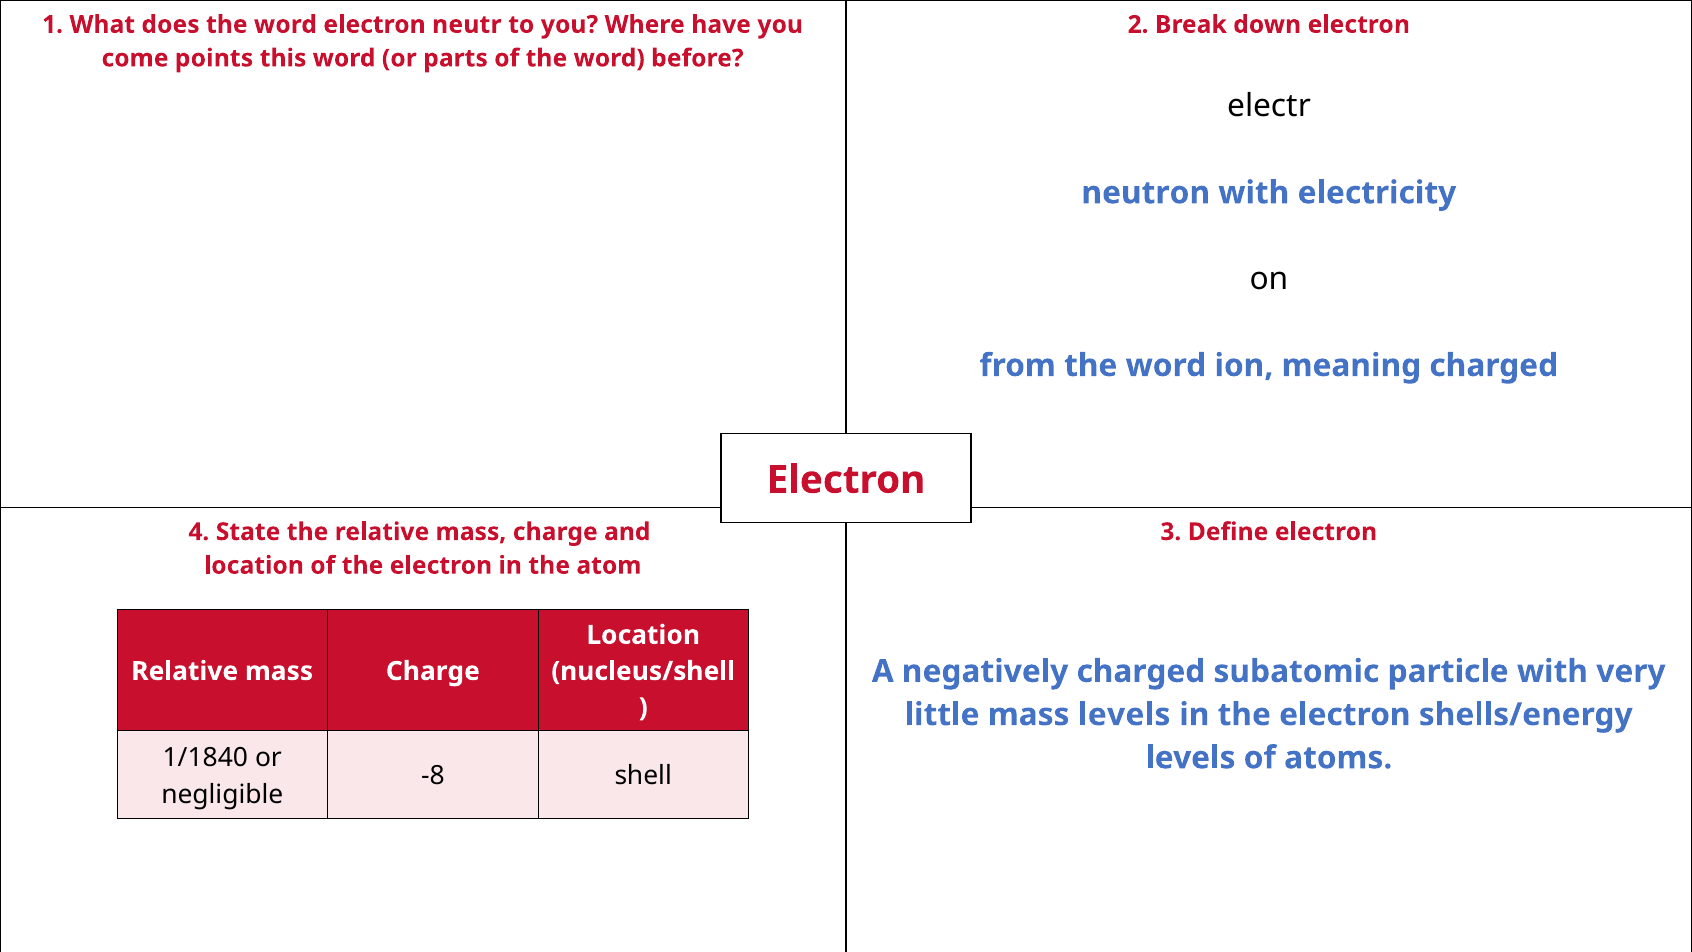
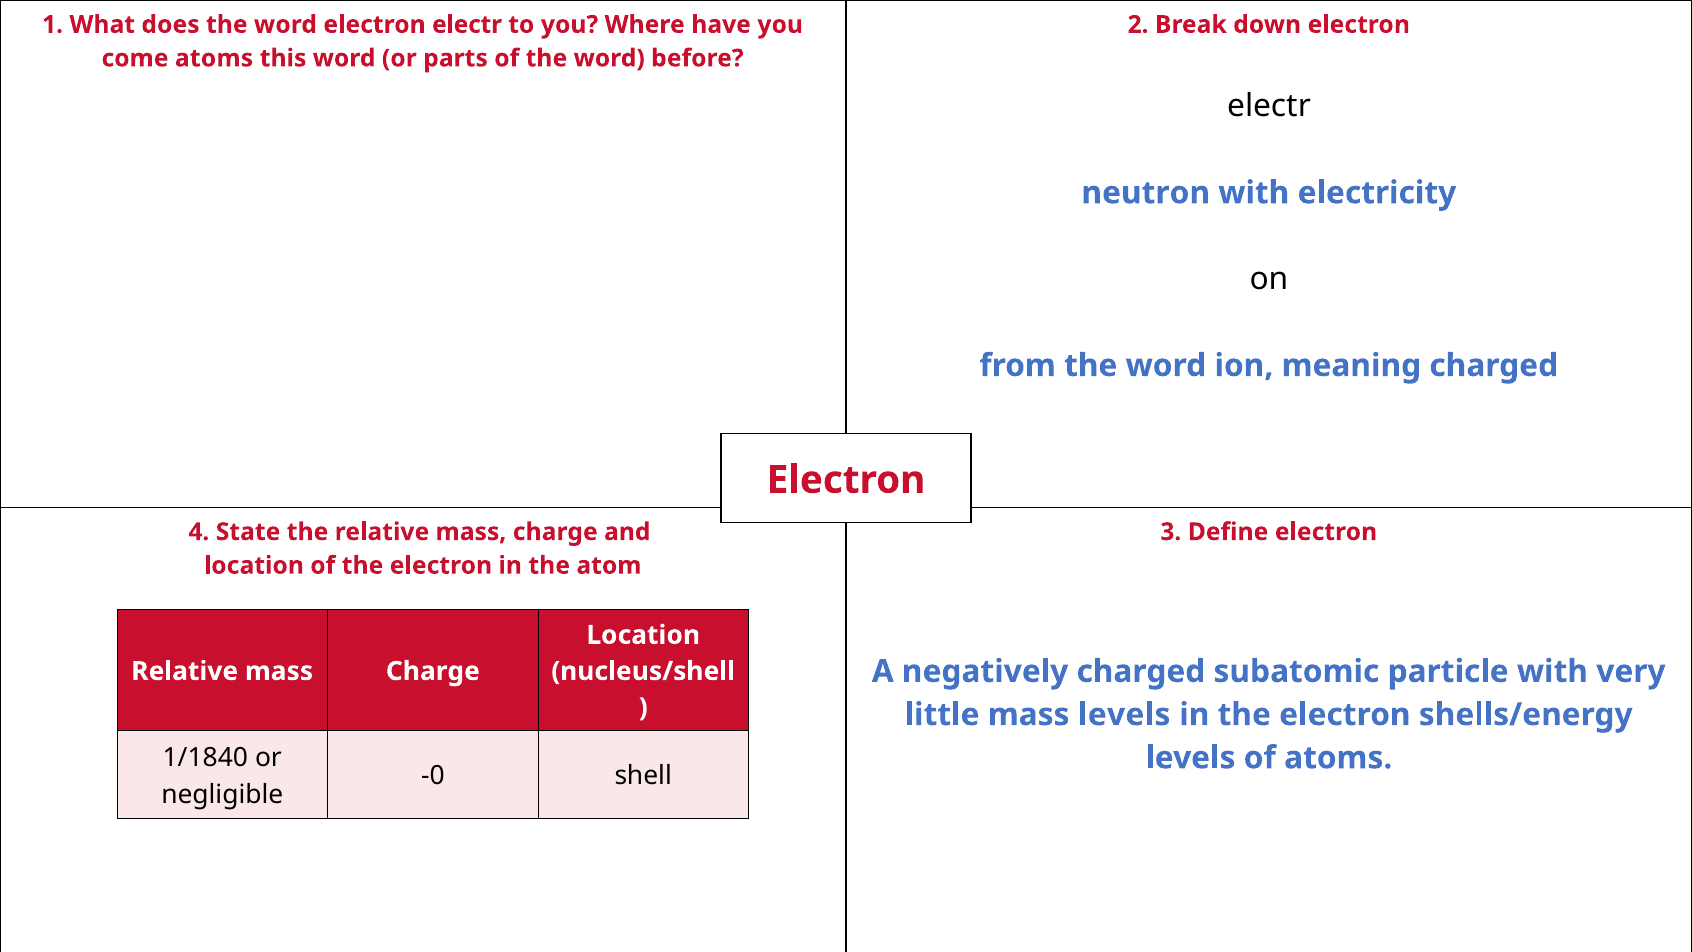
word electron neutr: neutr -> electr (467, 25)
come points: points -> atoms (214, 58)
-8: -8 -> -0 (433, 776)
